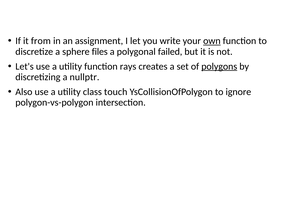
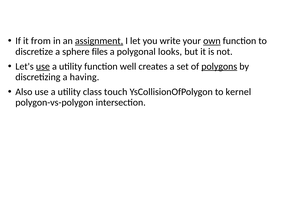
assignment underline: none -> present (99, 41)
failed: failed -> looks (170, 52)
use underline: none -> present (43, 66)
rays: rays -> well (128, 66)
nullptr: nullptr -> having (84, 77)
ignore: ignore -> kernel (238, 92)
